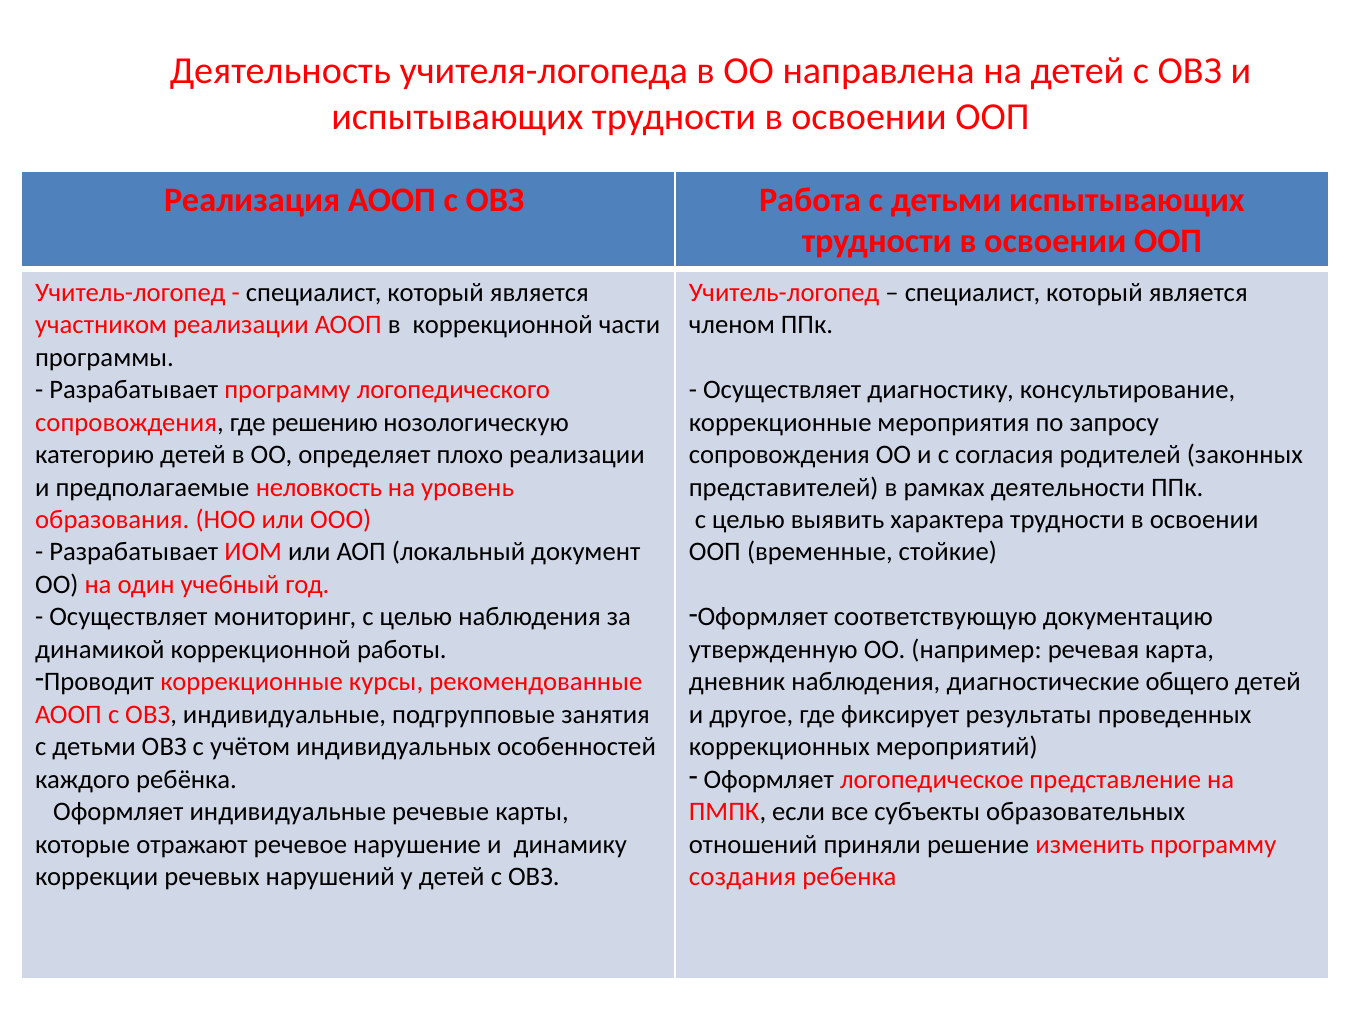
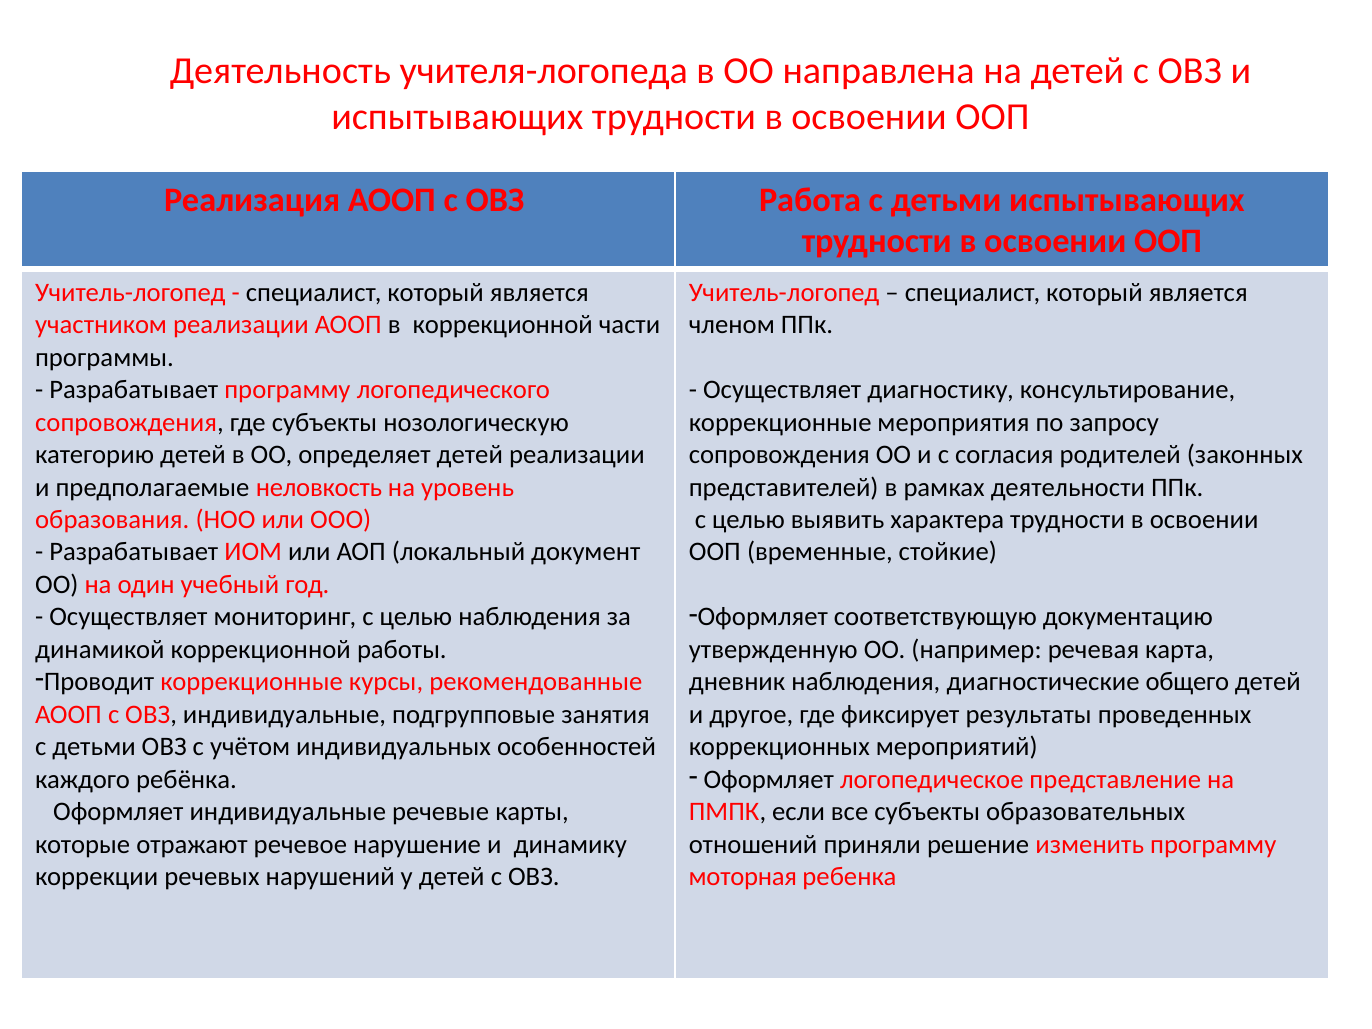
где решению: решению -> субъекты (325, 422)
определяет плохо: плохо -> детей (470, 455)
создания: создания -> моторная (743, 877)
